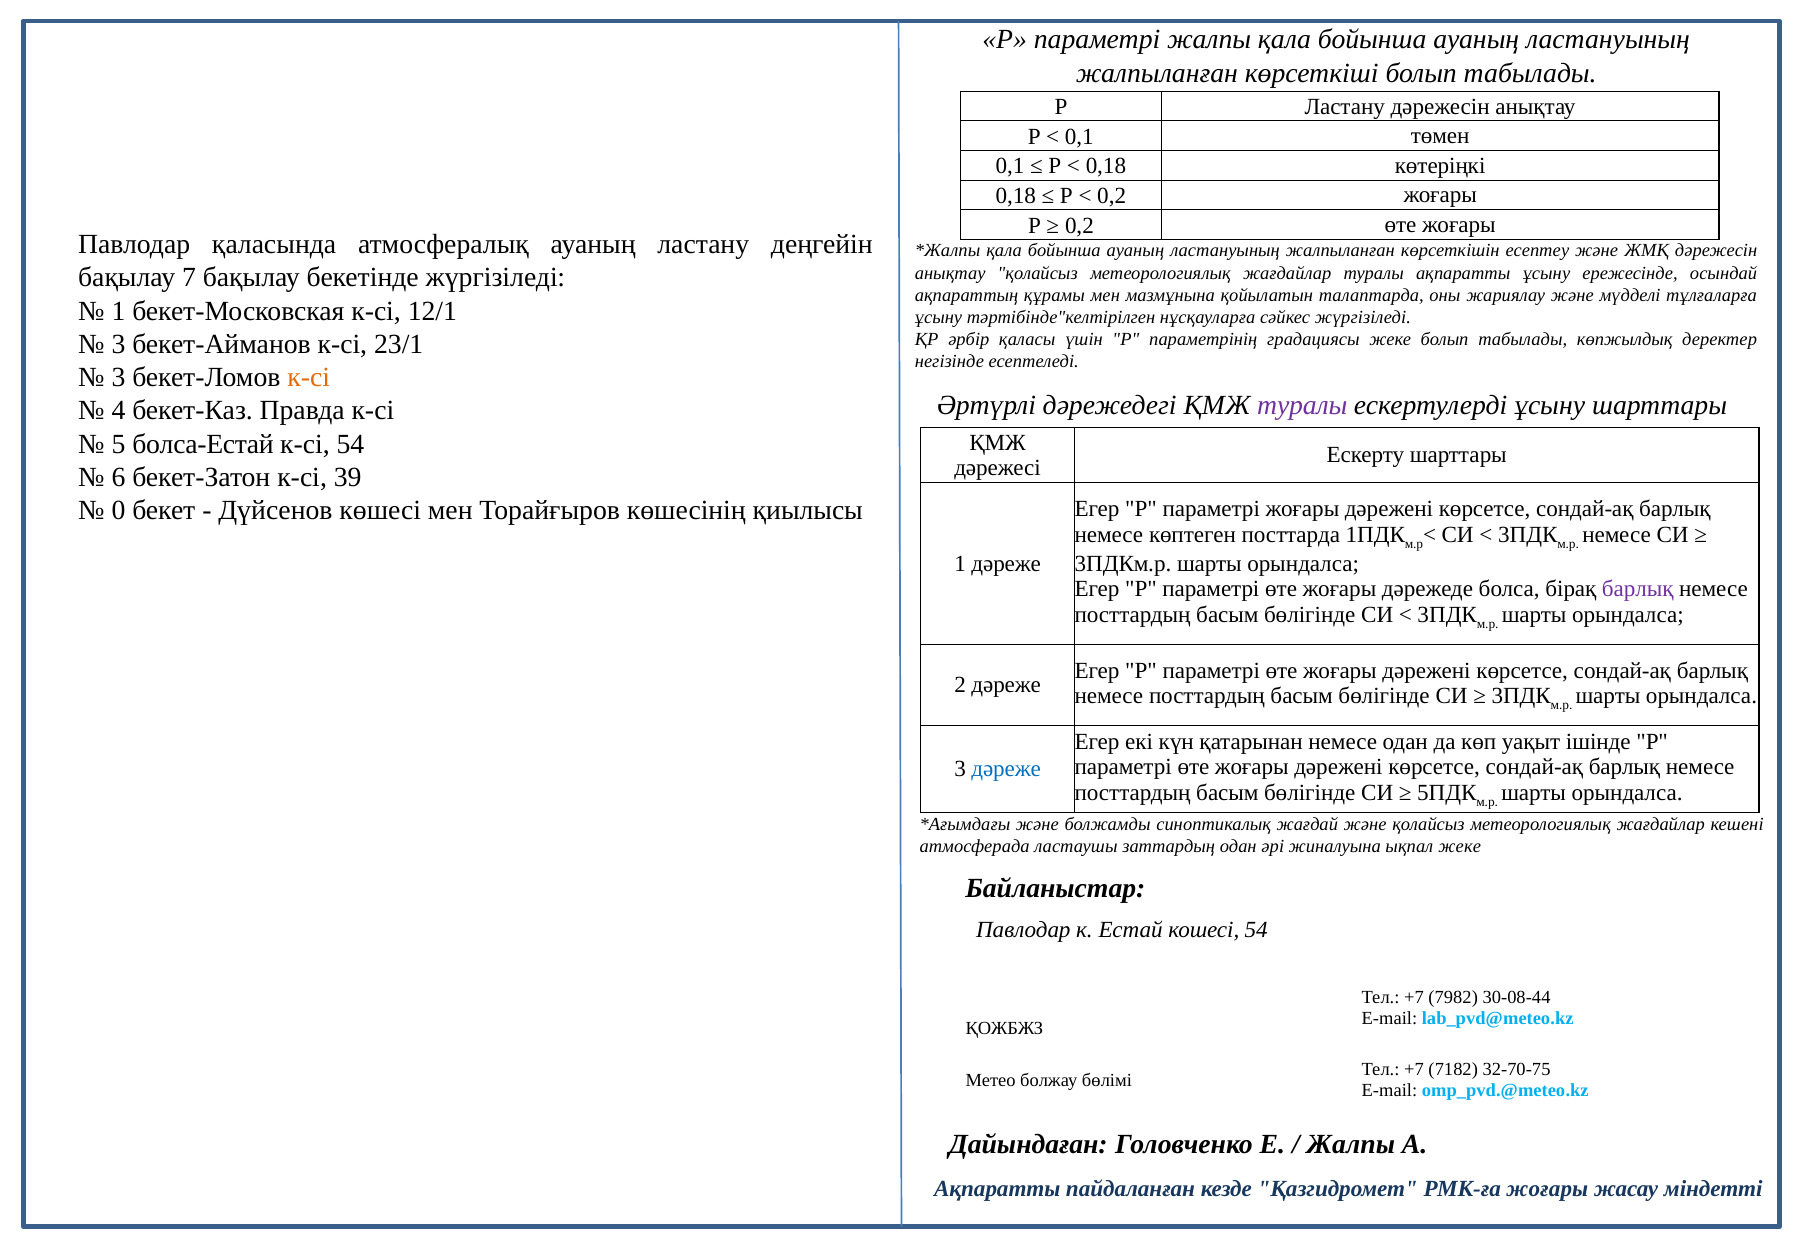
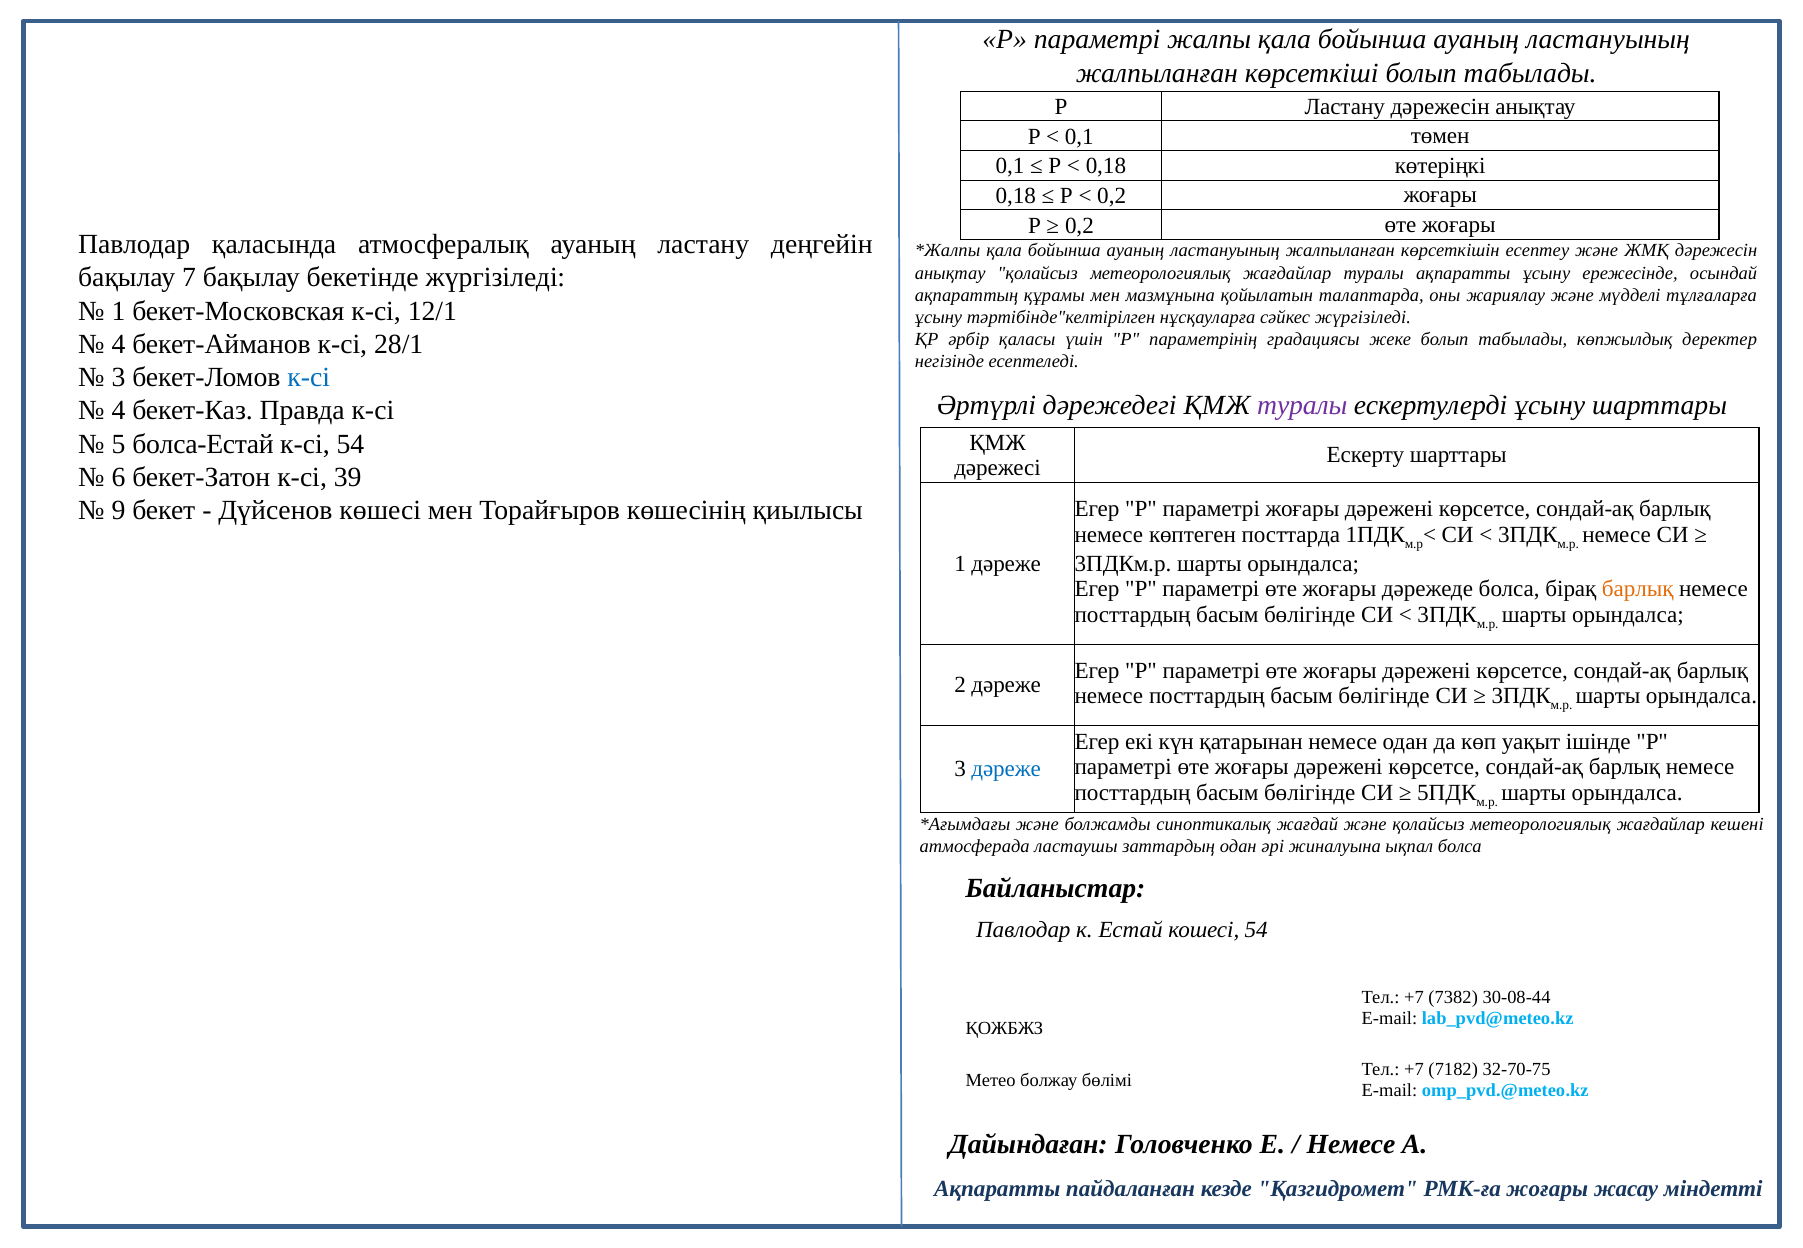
3: 3 -> 4 (118, 344)
23/1: 23/1 -> 28/1 (399, 344)
к-сі colour: orange -> blue (309, 378)
0: 0 -> 9 (118, 511)
барлық colour: purple -> orange (1638, 589)
ықпал жеке: жеке -> болса (1460, 847)
7982: 7982 -> 7382 (1453, 998)
Жалпы: Жалпы -> Немесе (1351, 1144)
